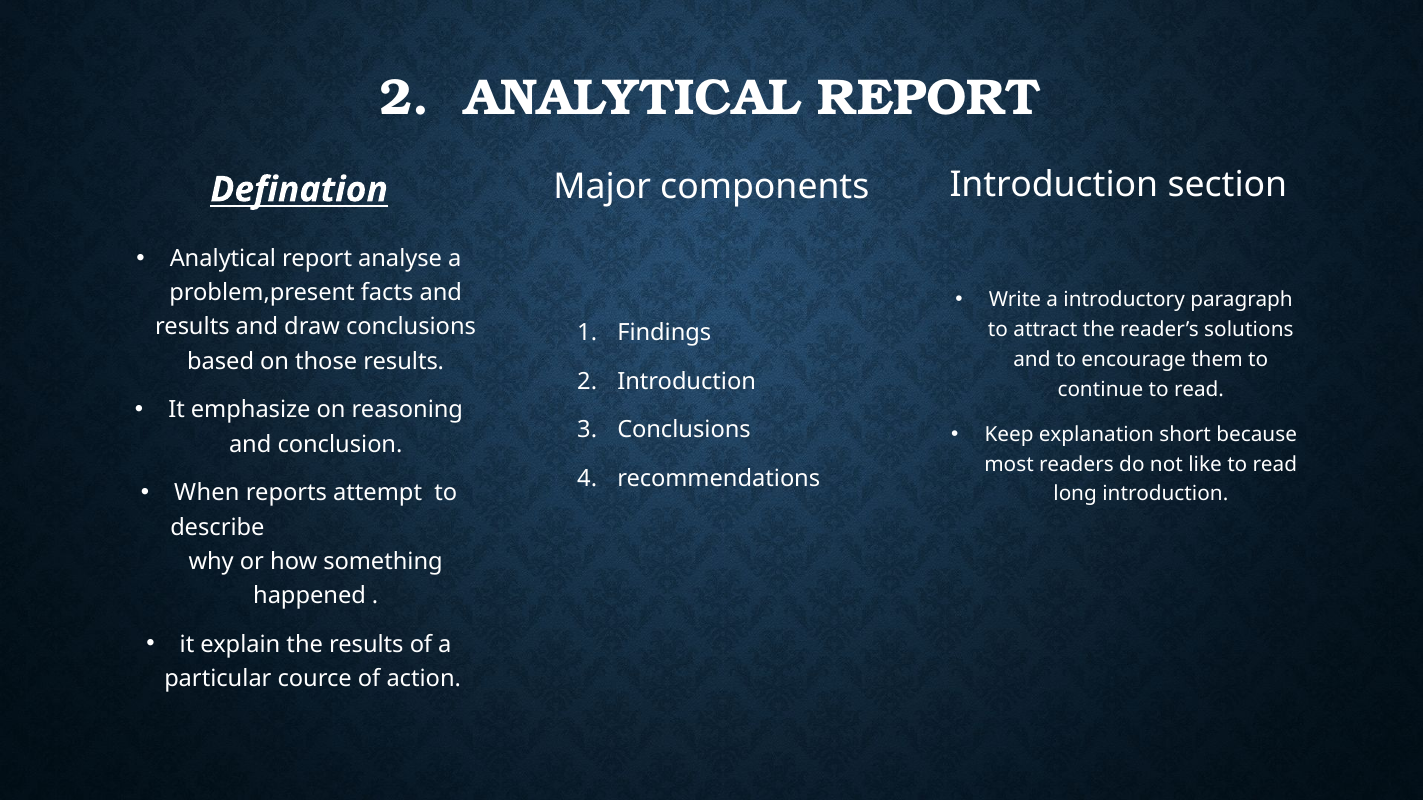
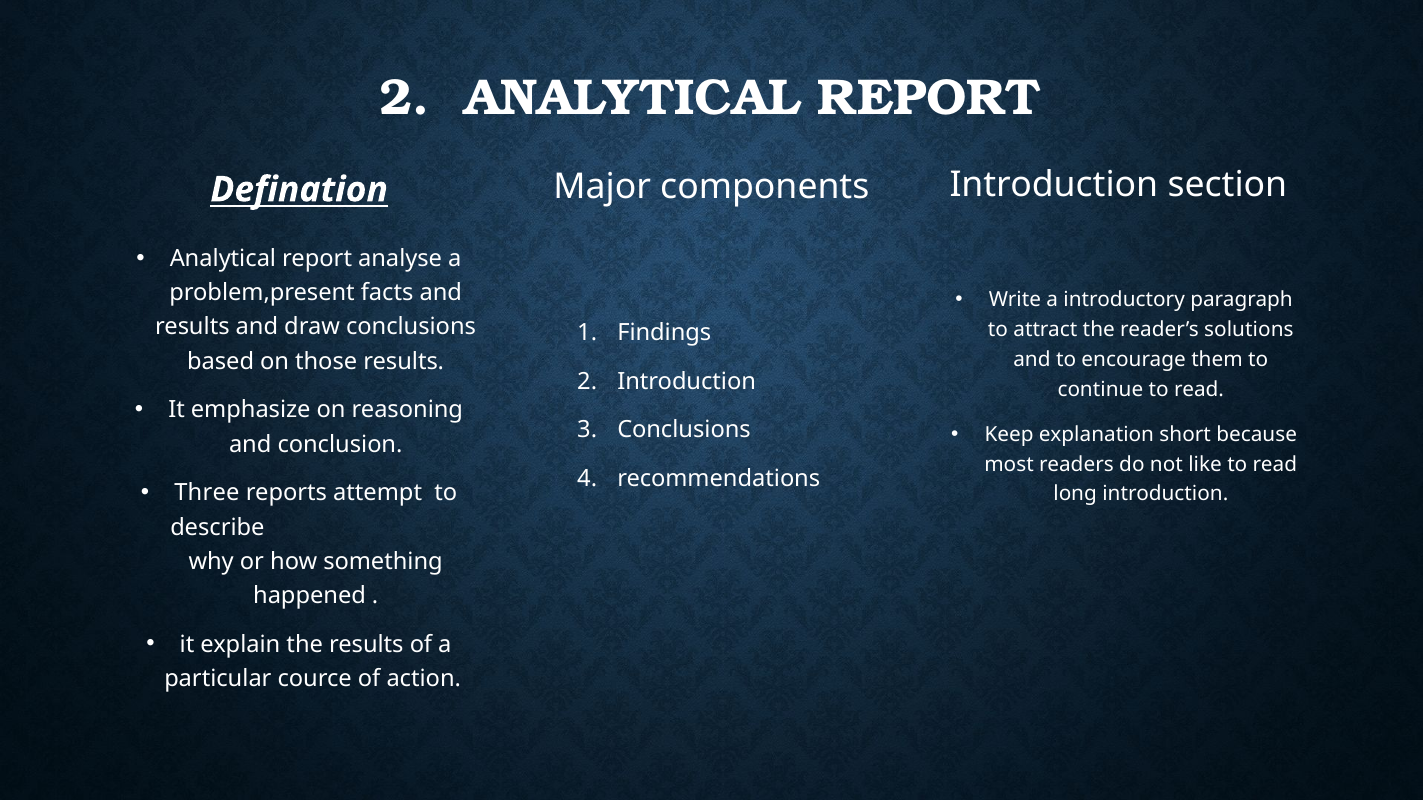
When: When -> Three (207, 493)
